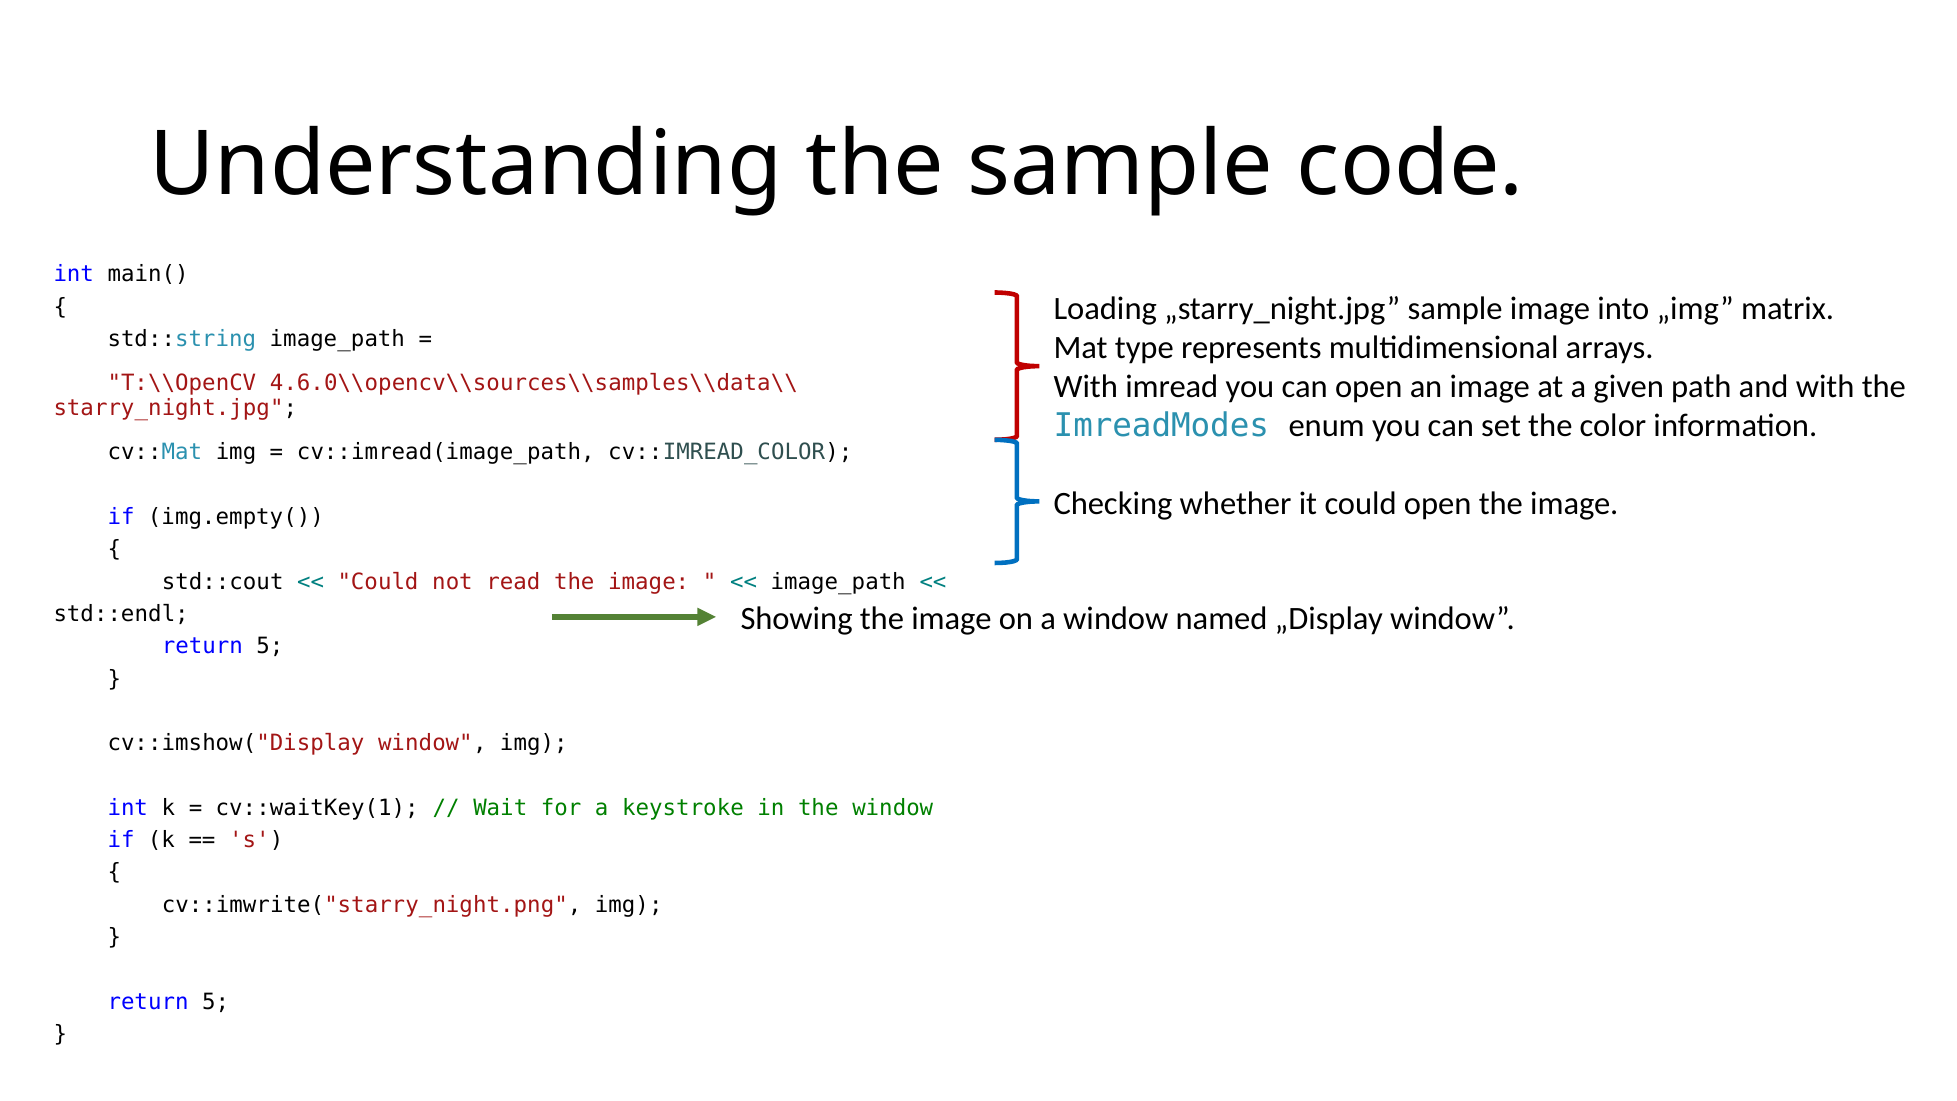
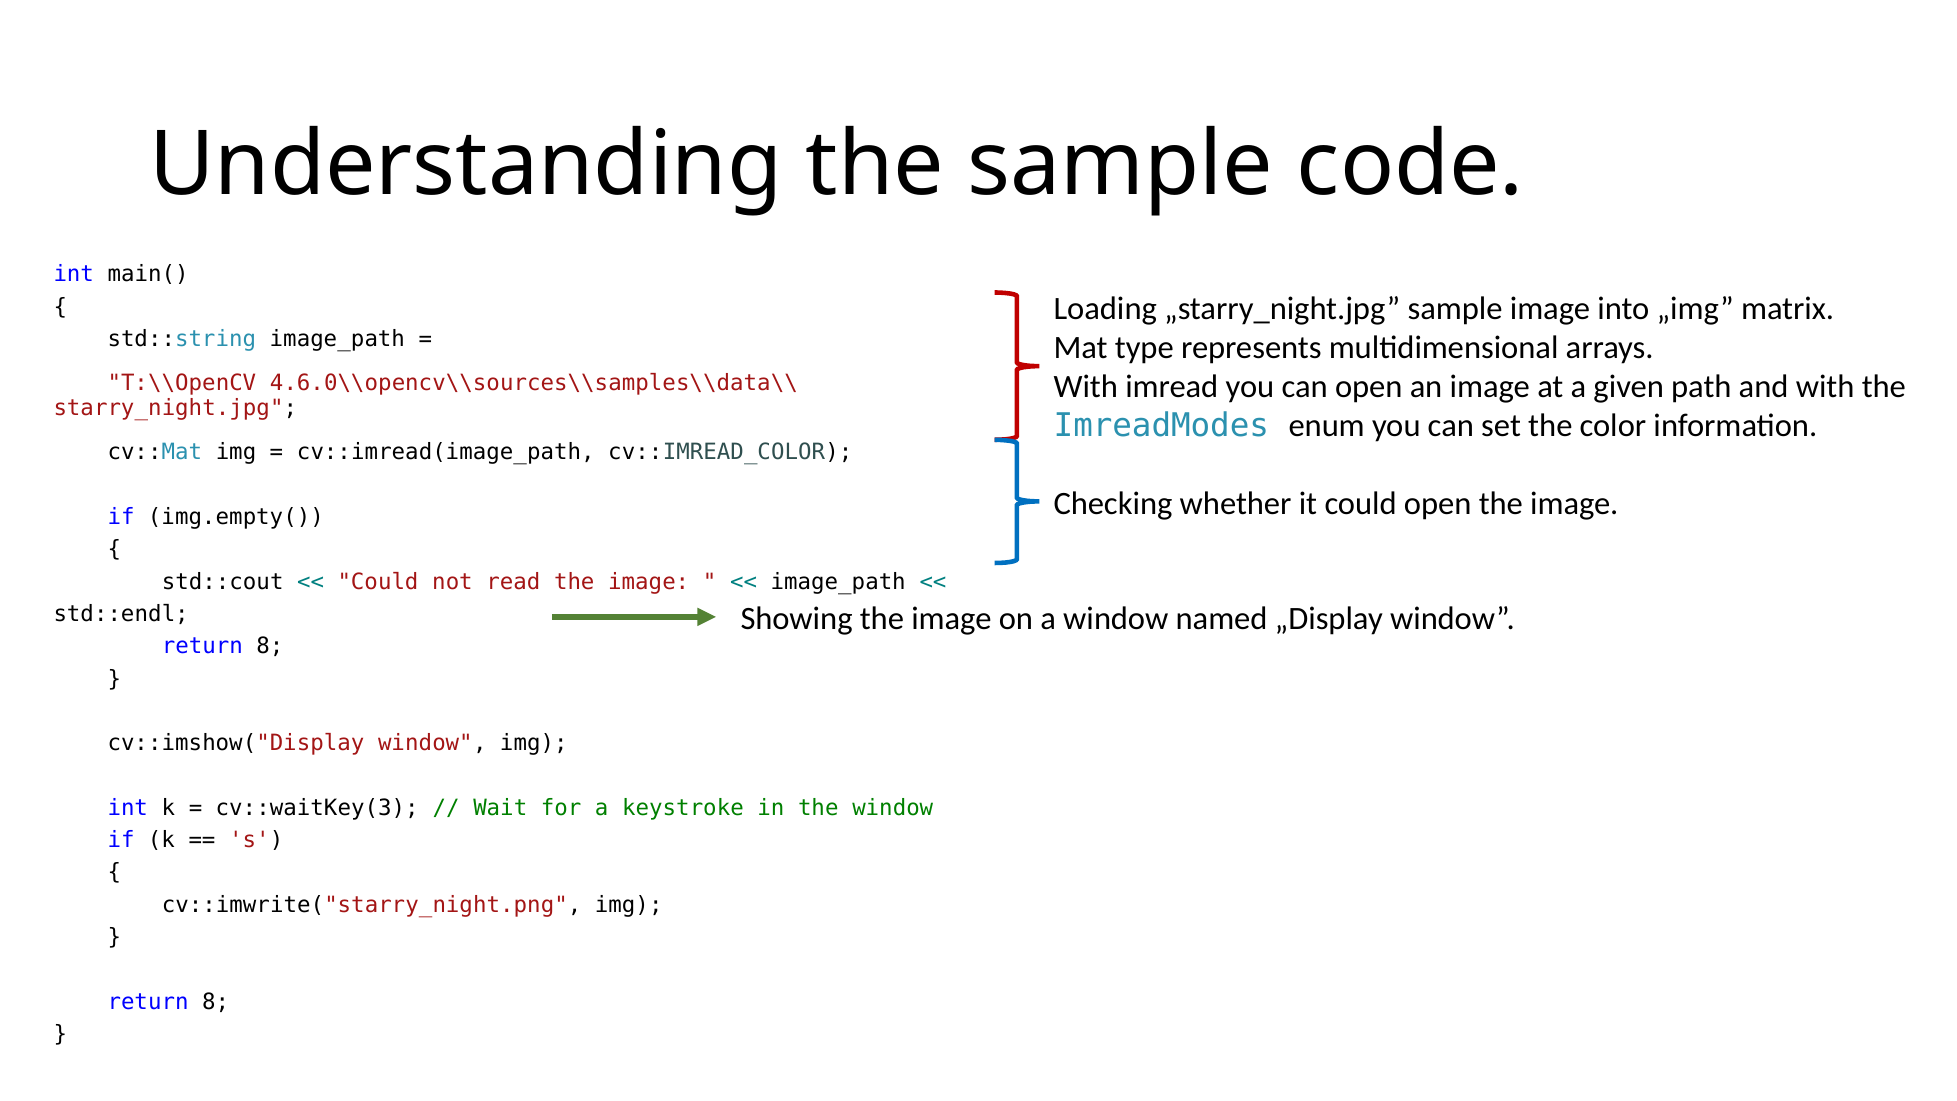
5: 5 -> 8 (270, 646)
cv::waitKey(1: cv::waitKey(1 -> cv::waitKey(3 (317, 808)
5: 5 -> 8 (216, 1002)
